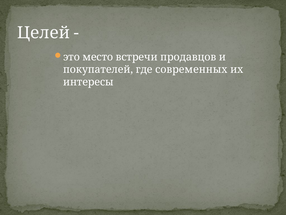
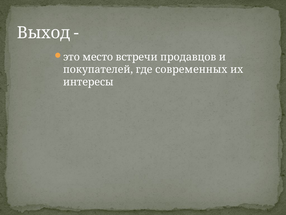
Целей: Целей -> Выход (44, 33)
